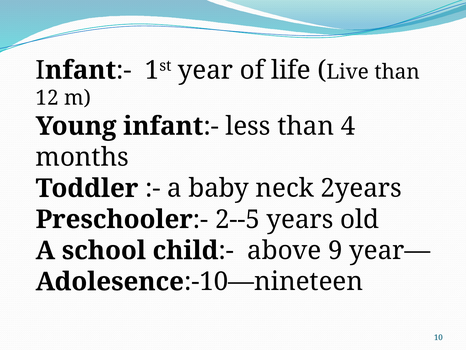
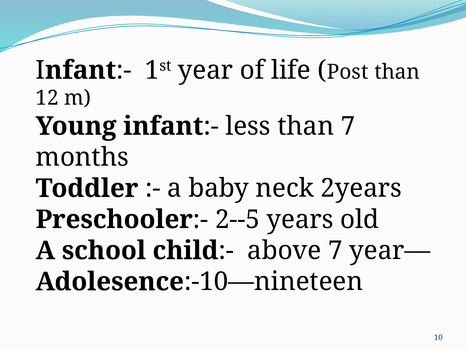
Live: Live -> Post (348, 72)
than 4: 4 -> 7 (348, 126)
above 9: 9 -> 7 (335, 250)
